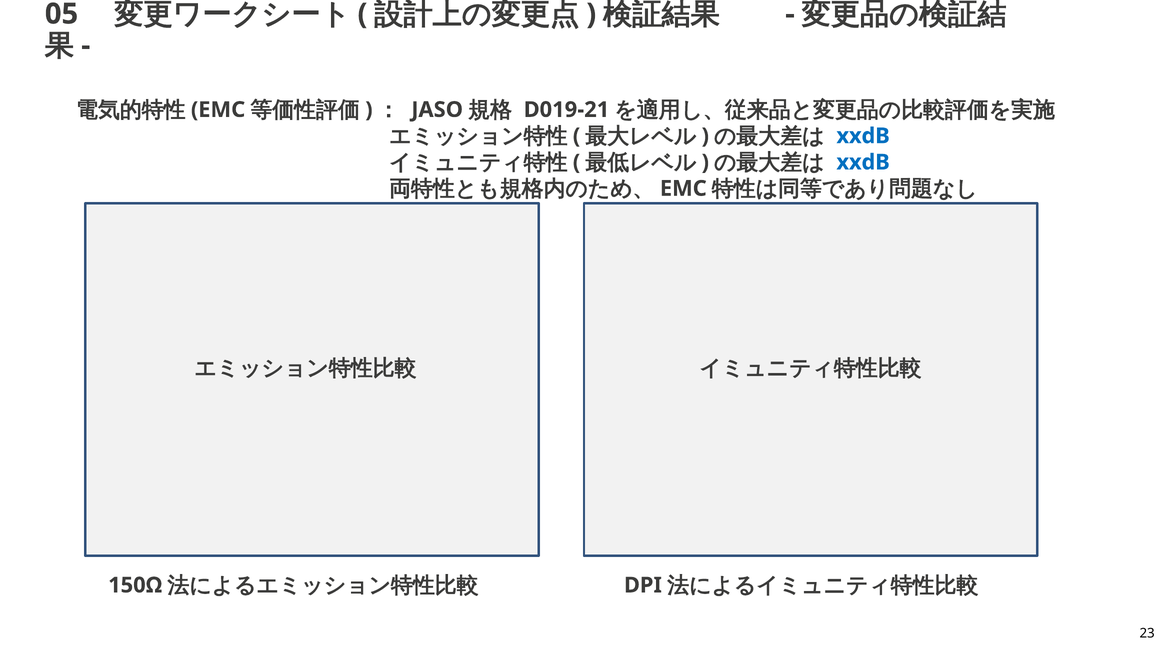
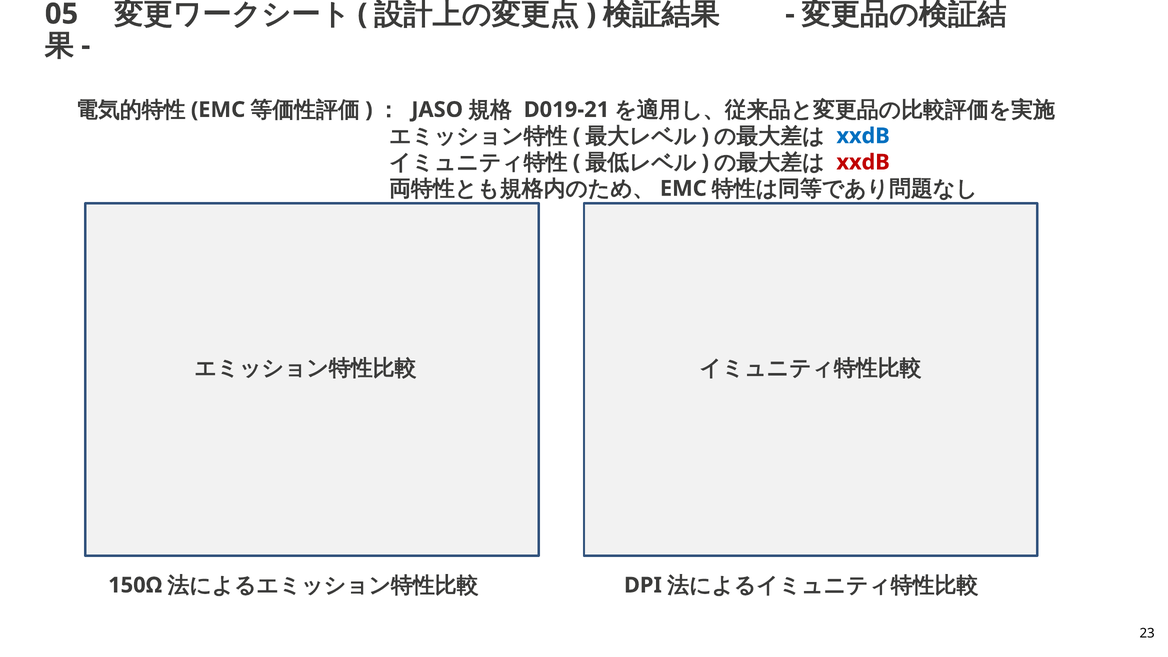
xxdB colour: blue -> red (863, 162)
